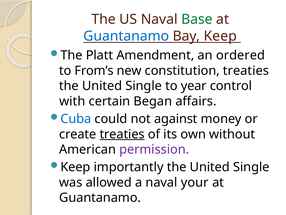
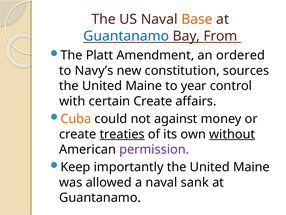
Base colour: green -> orange (197, 19)
Bay Keep: Keep -> From (220, 36)
From’s: From’s -> Navy’s (94, 70)
constitution treaties: treaties -> sources (246, 70)
Single: Single -> Maine (144, 86)
certain Began: Began -> Create (153, 101)
Cuba colour: blue -> orange (76, 119)
without underline: none -> present (232, 134)
importantly the United Single: Single -> Maine (251, 167)
your: your -> sank (195, 182)
